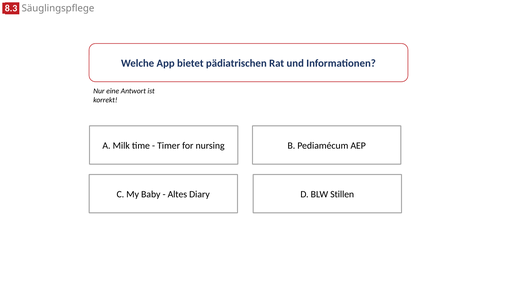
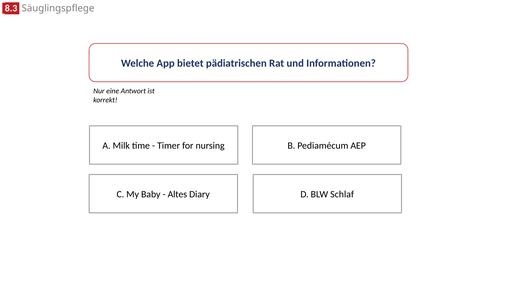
Stillen: Stillen -> Schlaf (342, 194)
